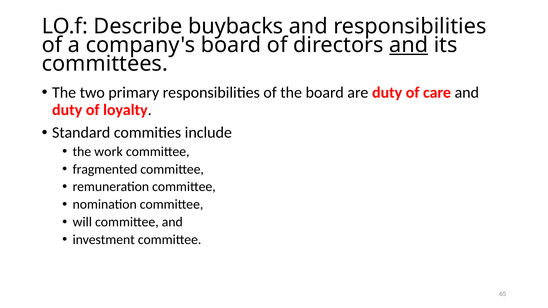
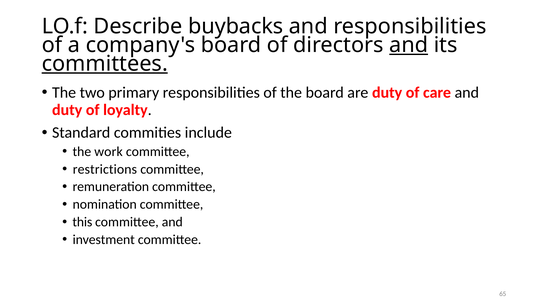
committees underline: none -> present (105, 64)
fragmented: fragmented -> restrictions (105, 169)
will: will -> this (82, 222)
